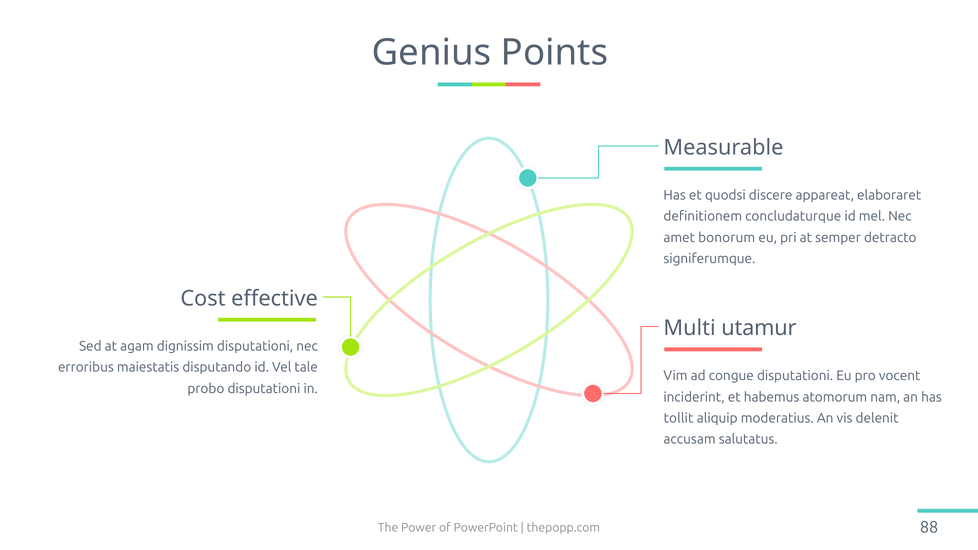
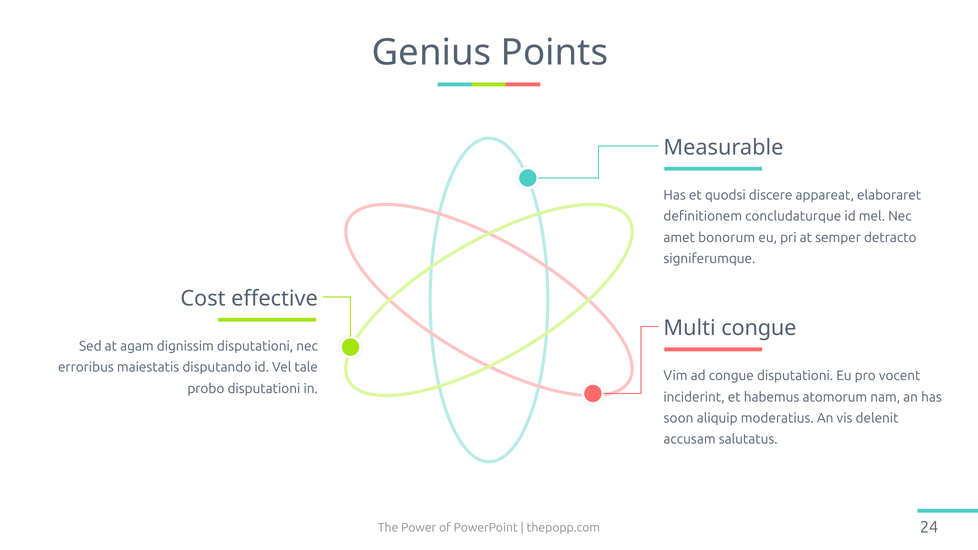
Multi utamur: utamur -> congue (759, 328)
tollit: tollit -> soon (679, 418)
88: 88 -> 24 (929, 528)
